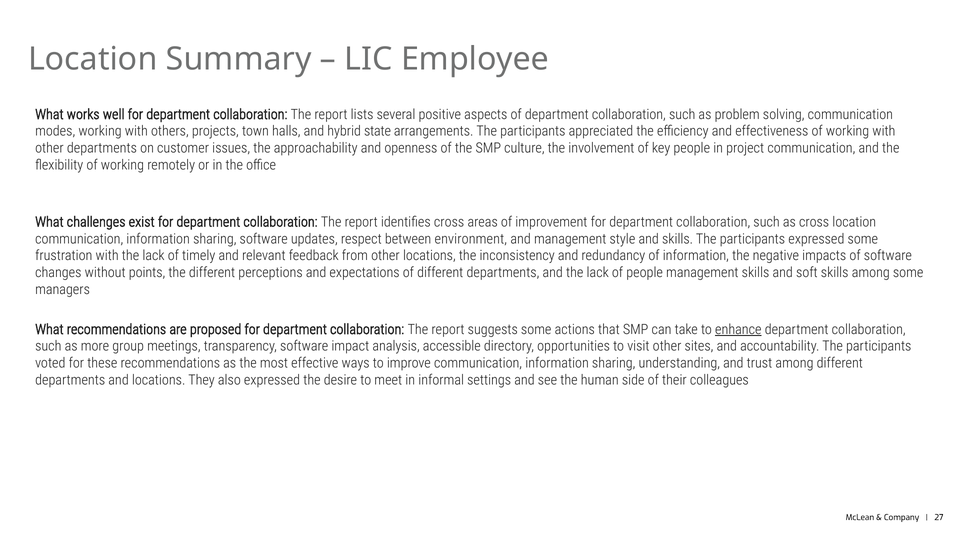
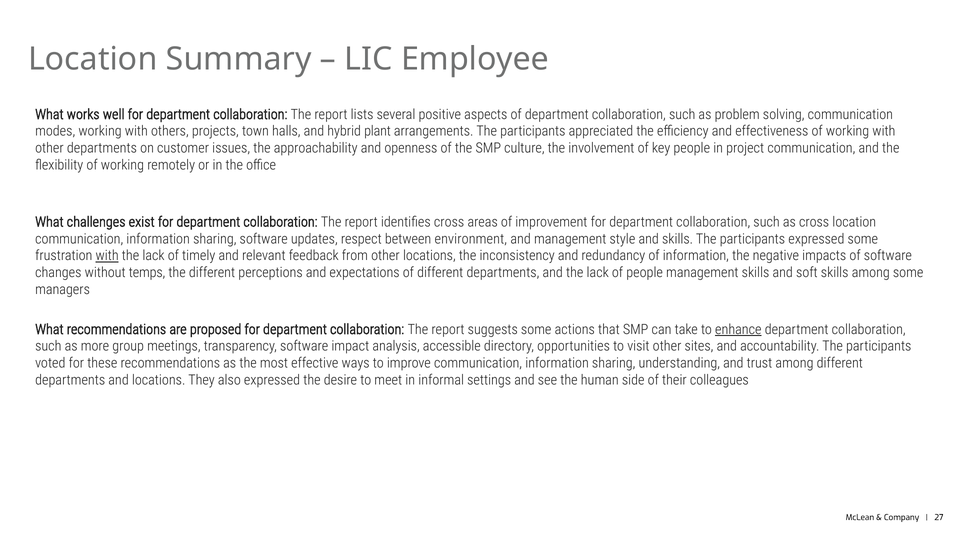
state: state -> plant (378, 131)
with underline: none -> present (107, 256)
points: points -> temps (147, 273)
